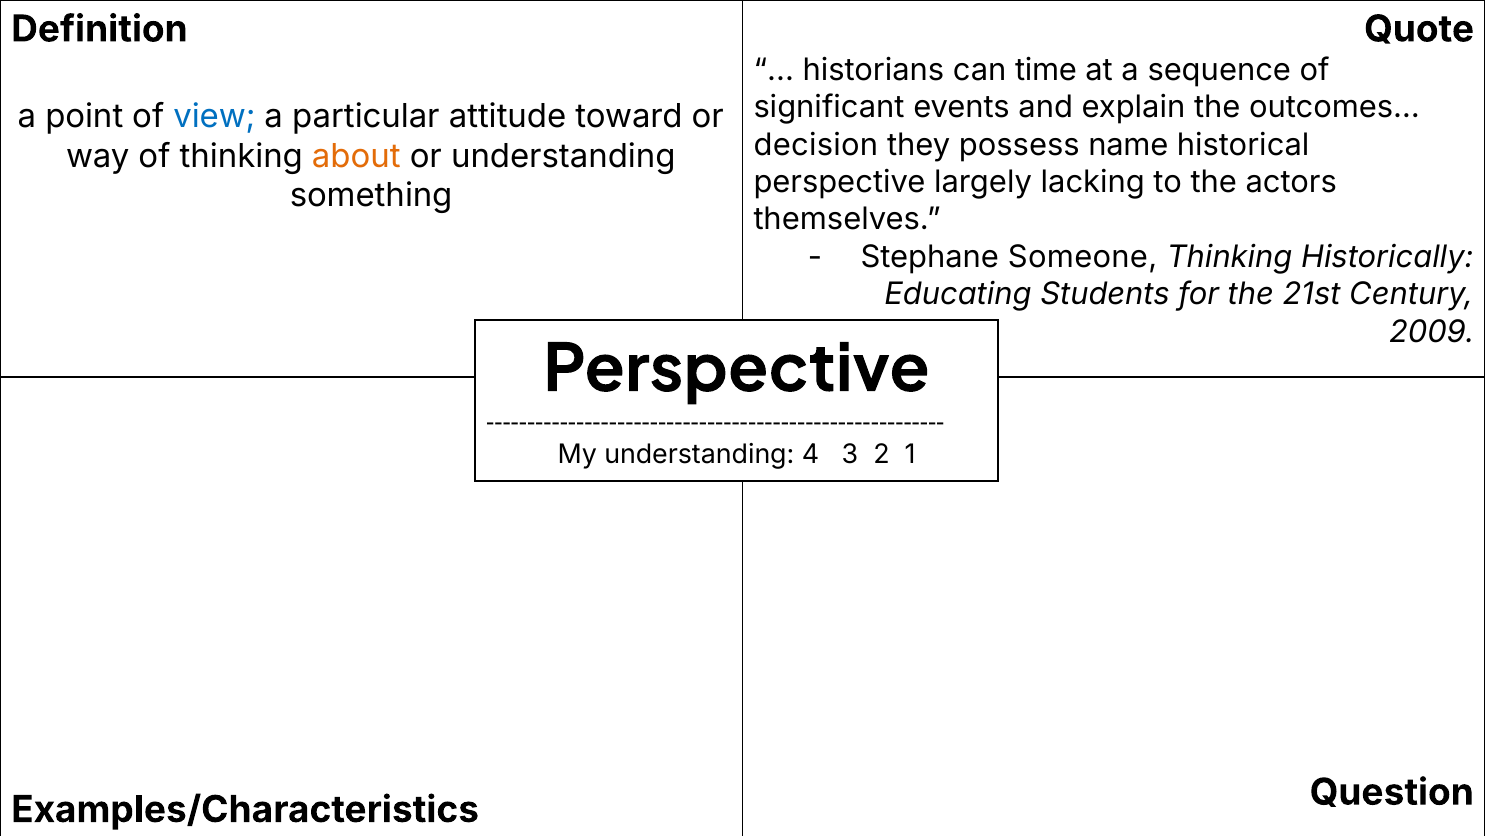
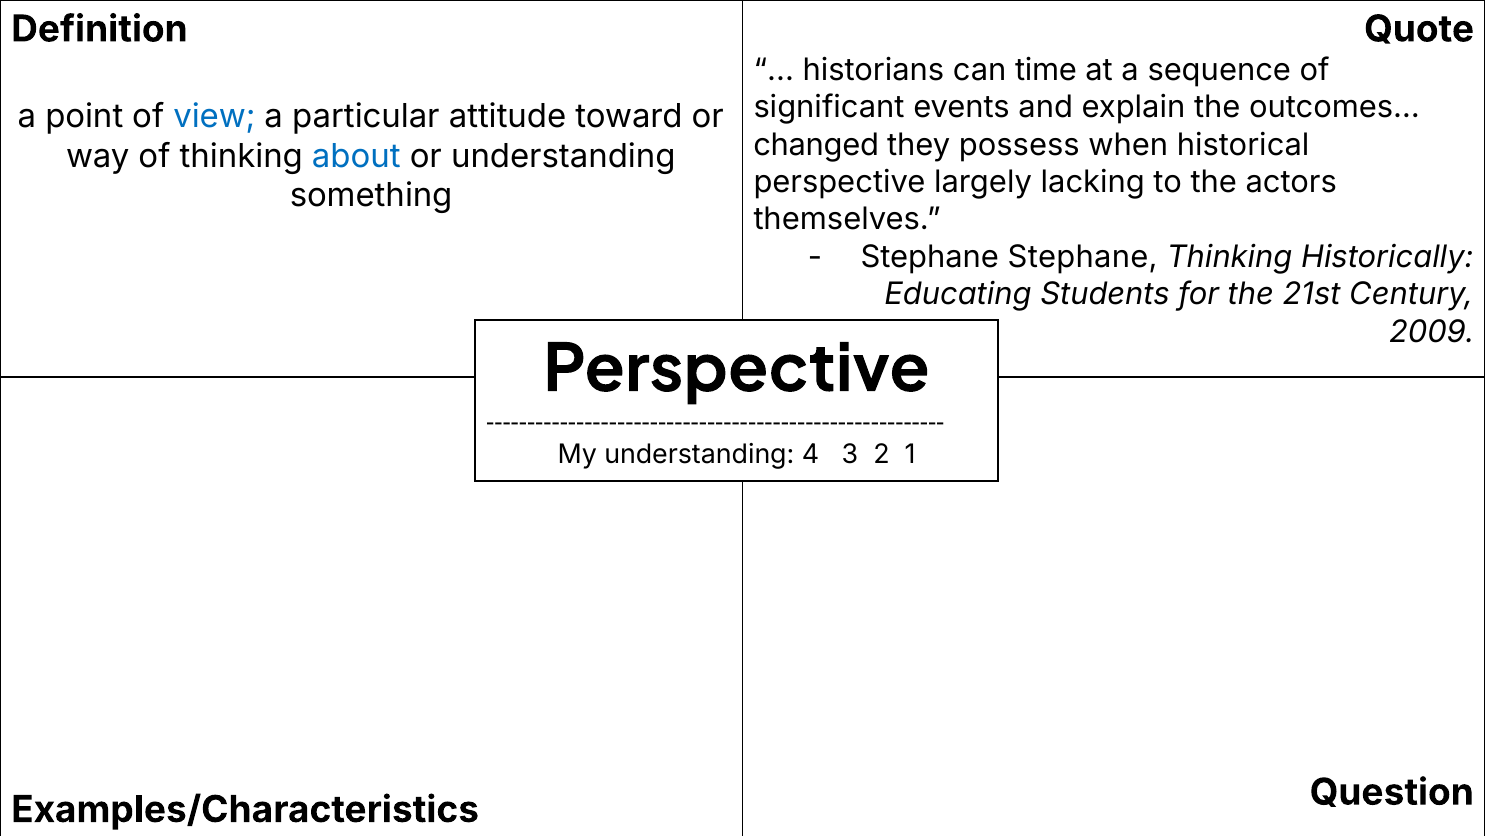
decision: decision -> changed (816, 145)
name: name -> when (1128, 145)
about colour: orange -> blue (356, 156)
Stephane Someone: Someone -> Stephane (1083, 257)
